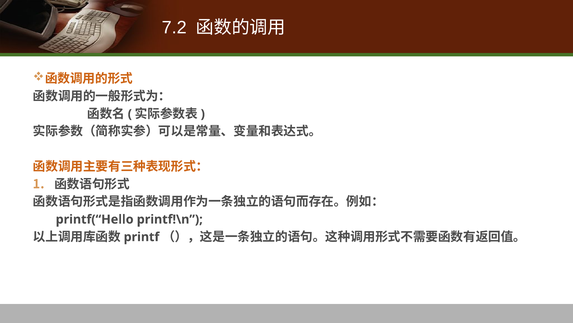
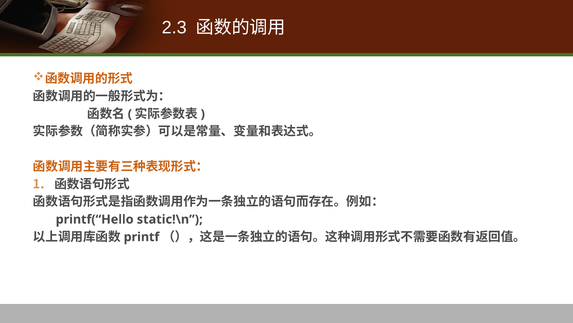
7.2: 7.2 -> 2.3 (174, 27)
printf!\n: printf!\n -> static!\n (170, 219)
